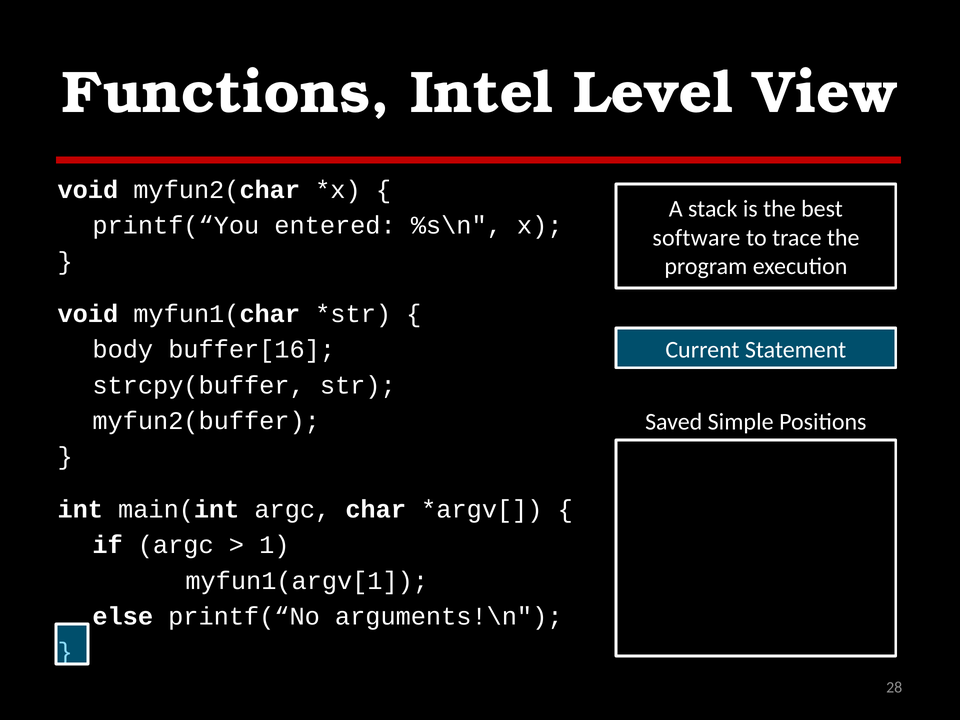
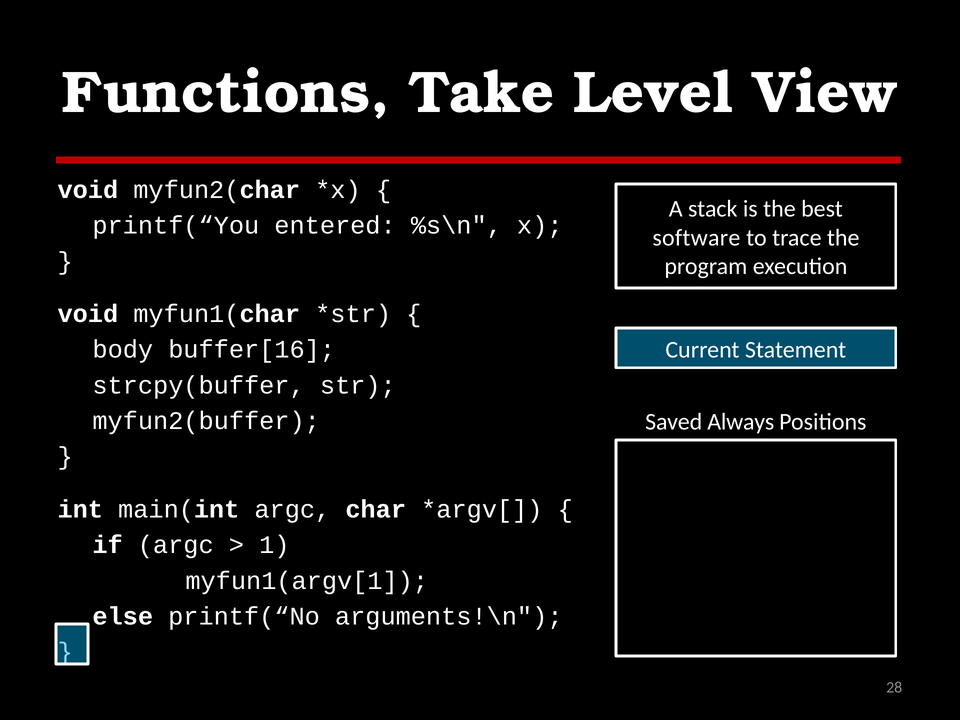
Intel: Intel -> Take (482, 93)
Simple: Simple -> Always (741, 422)
